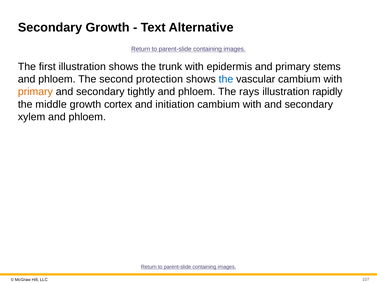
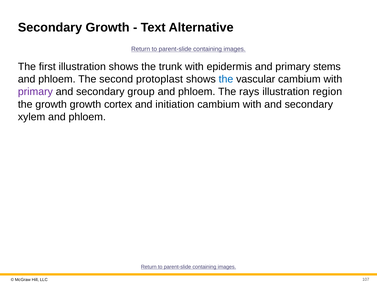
protection: protection -> protoplast (159, 79)
primary colour: orange -> purple (35, 92)
tightly: tightly -> group (141, 92)
rapidly: rapidly -> region (327, 92)
the middle: middle -> growth (51, 104)
